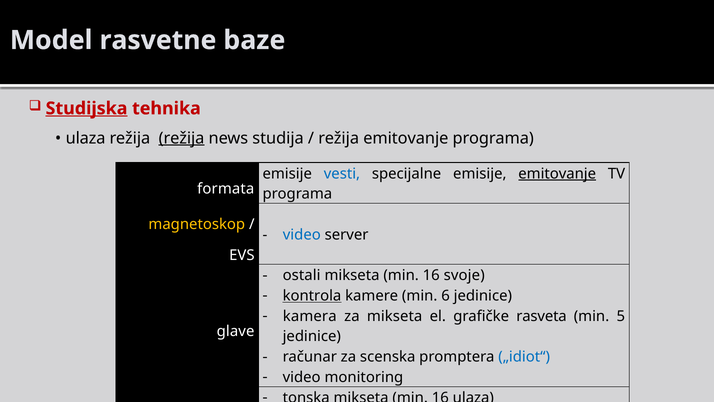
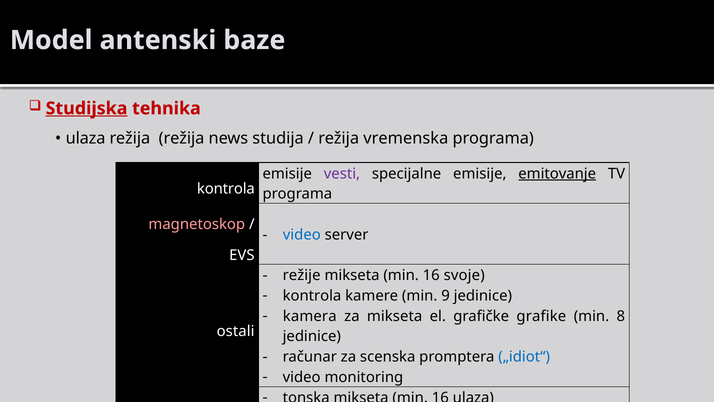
rasvetne: rasvetne -> antenski (158, 40)
režija underline: present -> none (182, 138)
režija emitovanje: emitovanje -> vremenska (406, 138)
vesti colour: blue -> purple (342, 173)
formata: formata -> kontrola (226, 189)
magnetoskop colour: yellow -> pink (197, 224)
ostali: ostali -> režije (302, 275)
kontrola underline: present -> none (312, 296)
6: 6 -> 9 (446, 296)
rasveta: rasveta -> grafike (541, 316)
5: 5 -> 8 (621, 316)
glave: glave -> ostali (236, 331)
